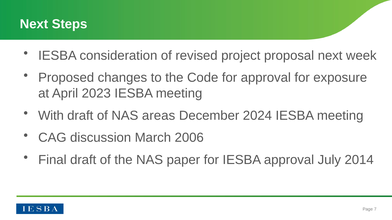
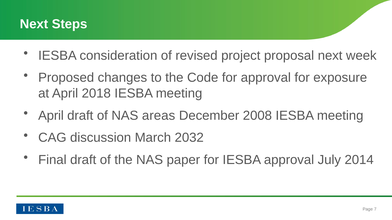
2023: 2023 -> 2018 (96, 94)
With: With -> April (51, 116)
2024: 2024 -> 2008 (257, 116)
2006: 2006 -> 2032 (189, 138)
